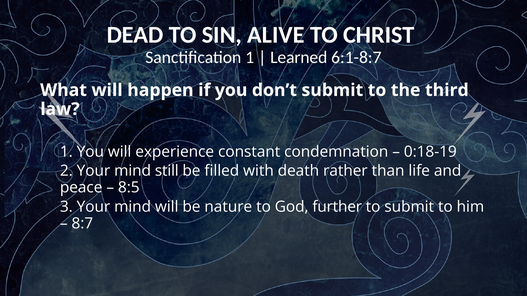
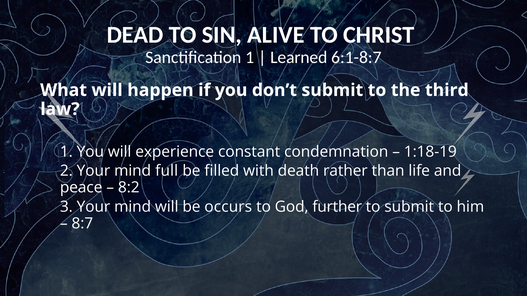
0:18-19: 0:18-19 -> 1:18-19 (430, 152)
still: still -> full (167, 171)
8:5: 8:5 -> 8:2 (129, 188)
nature: nature -> occurs (228, 207)
